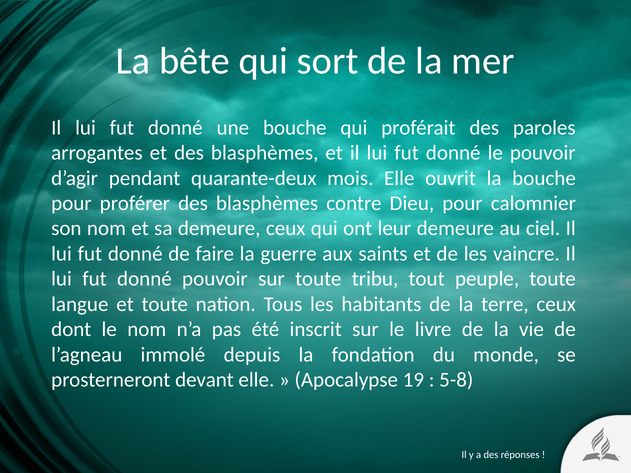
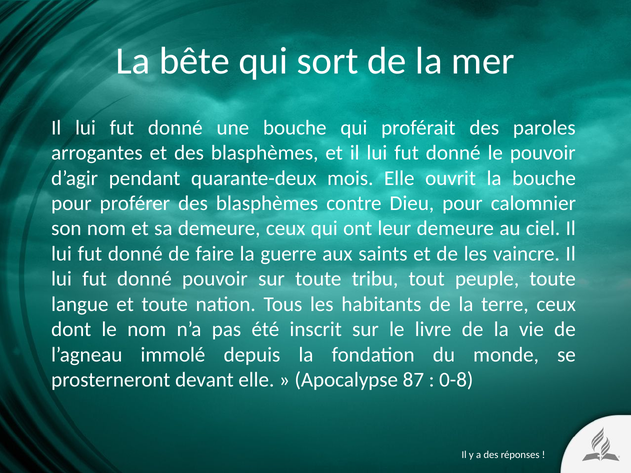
19: 19 -> 87 (413, 380)
5-8: 5-8 -> 0-8 (456, 380)
